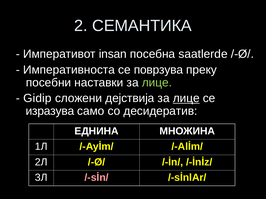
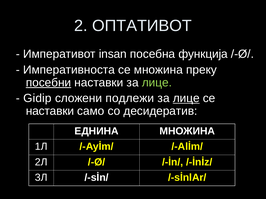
СЕМАНТИКА: СЕМАНТИКА -> ОПТАТИВОТ (142, 26)
saatlerde: saatlerde -> функција (203, 54)
се поврзува: поврзува -> множина (158, 70)
посебни underline: none -> present (49, 83)
дејствија: дејствија -> подлежи (130, 98)
изразува: изразува -> наставки (50, 111)
/-sİn/ colour: pink -> white (97, 178)
